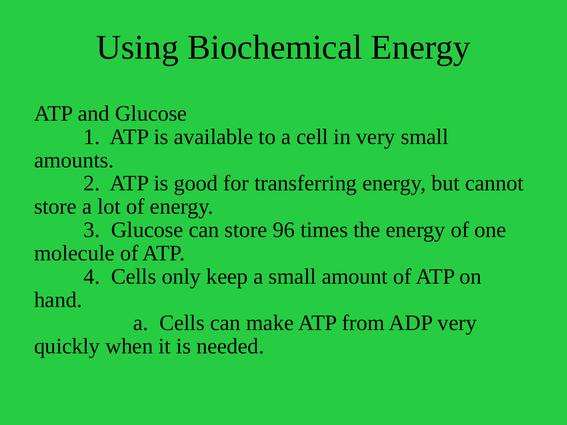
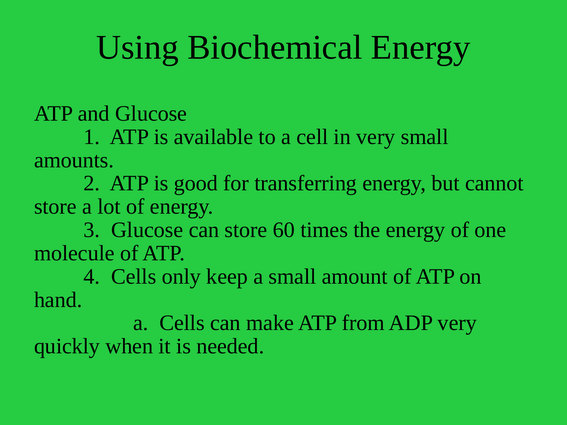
96: 96 -> 60 (284, 230)
